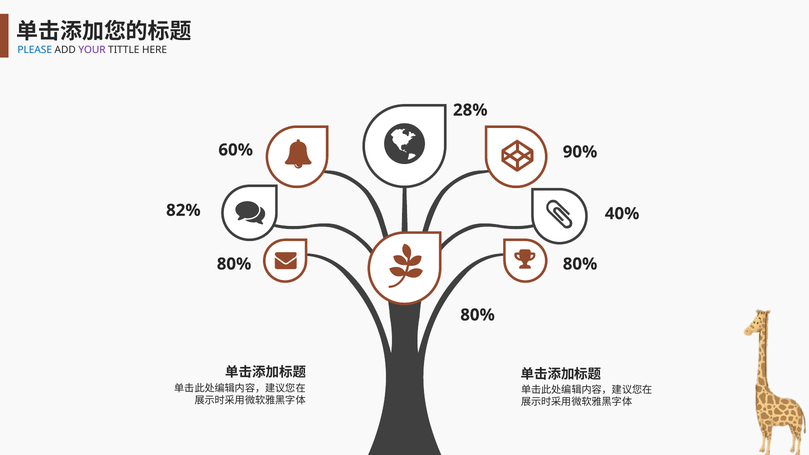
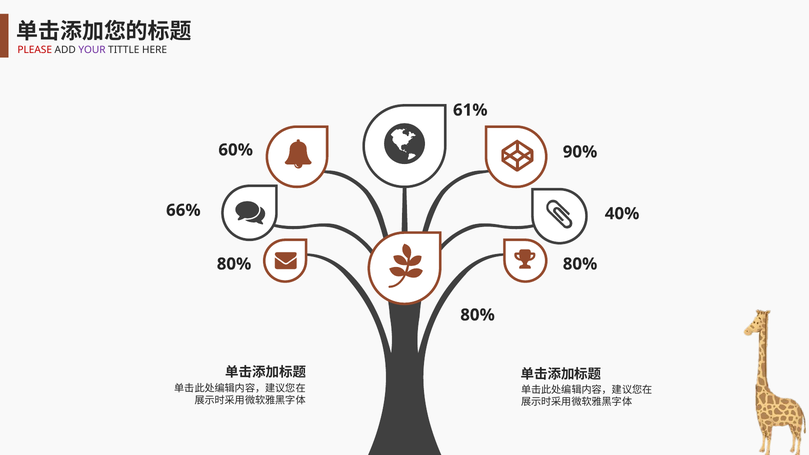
PLEASE colour: blue -> red (35, 50)
28%: 28% -> 61% (470, 110)
82%: 82% -> 66% (183, 210)
